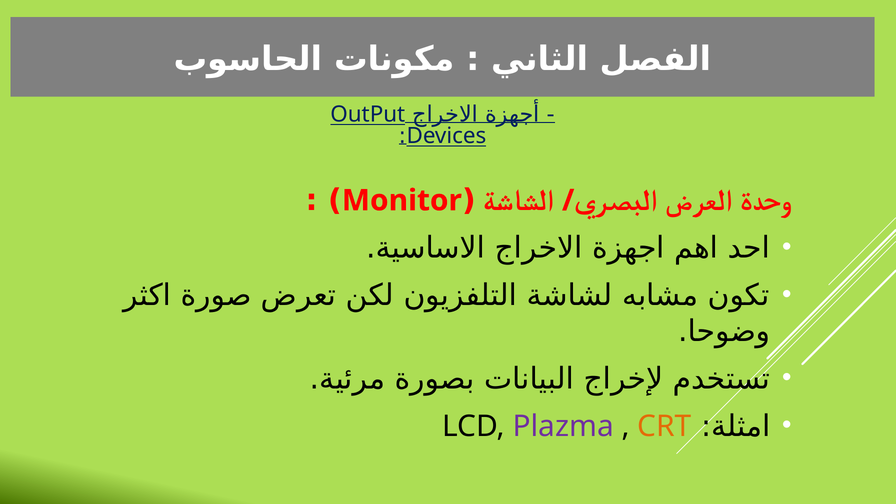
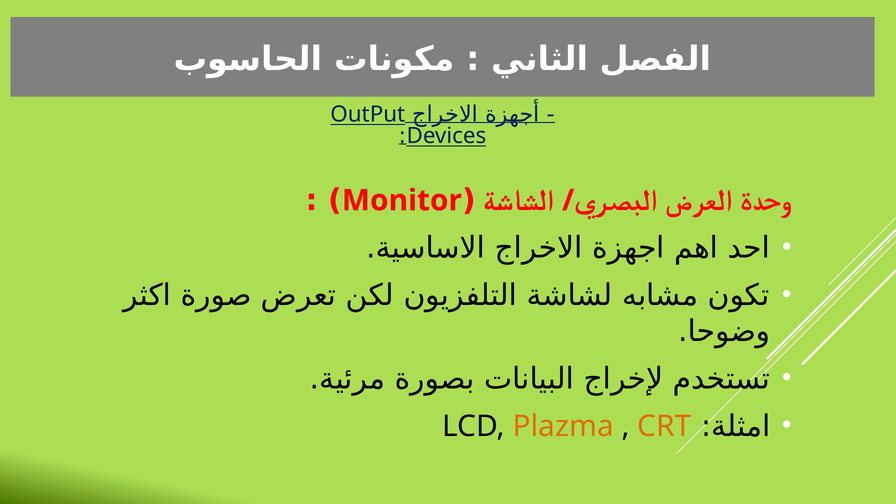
Plazma colour: purple -> orange (563, 426)
